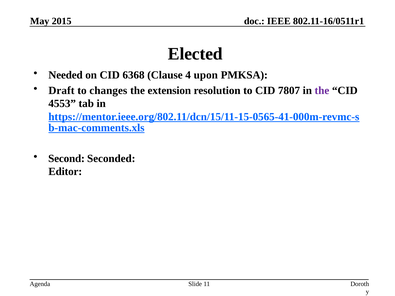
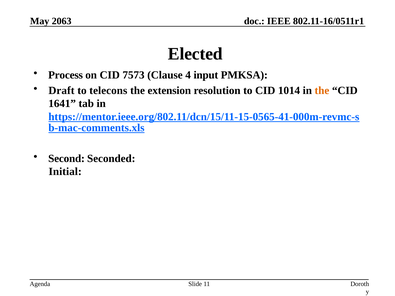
2015: 2015 -> 2063 (62, 21)
Needed: Needed -> Process (66, 75)
6368: 6368 -> 7573 (134, 75)
upon: upon -> input (206, 75)
changes: changes -> telecons (108, 91)
7807: 7807 -> 1014 (289, 91)
the colour: purple -> orange (322, 91)
4553: 4553 -> 1641 (62, 104)
Editor: Editor -> Initial (65, 172)
